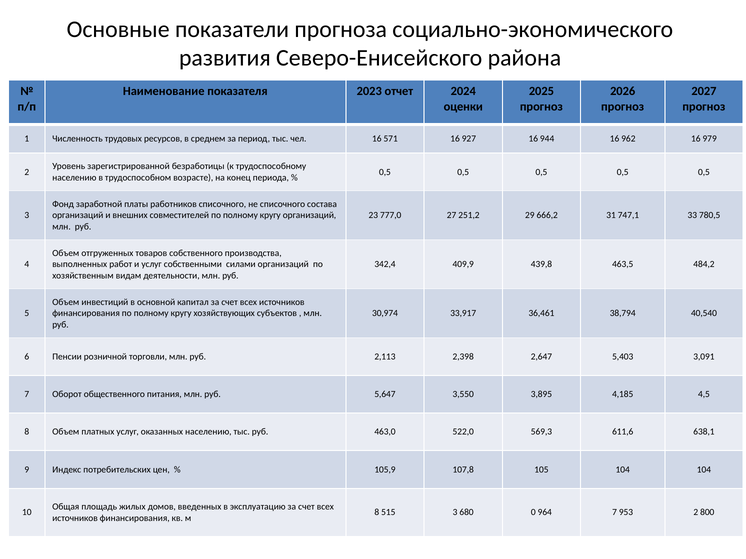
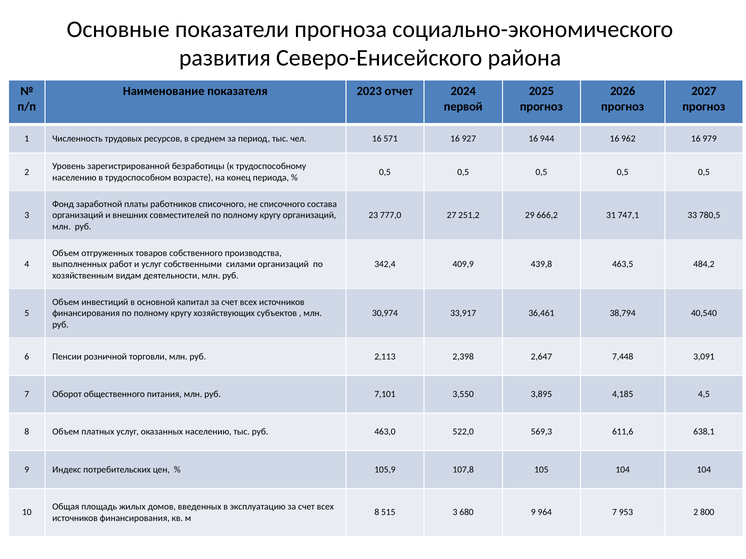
оценки: оценки -> первой (463, 107)
5,403: 5,403 -> 7,448 (623, 357)
5,647: 5,647 -> 7,101 (385, 395)
680 0: 0 -> 9 (533, 513)
